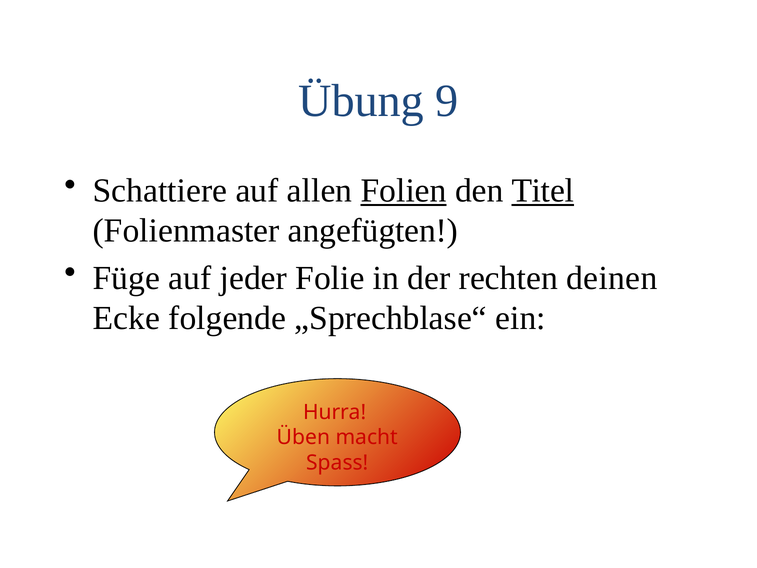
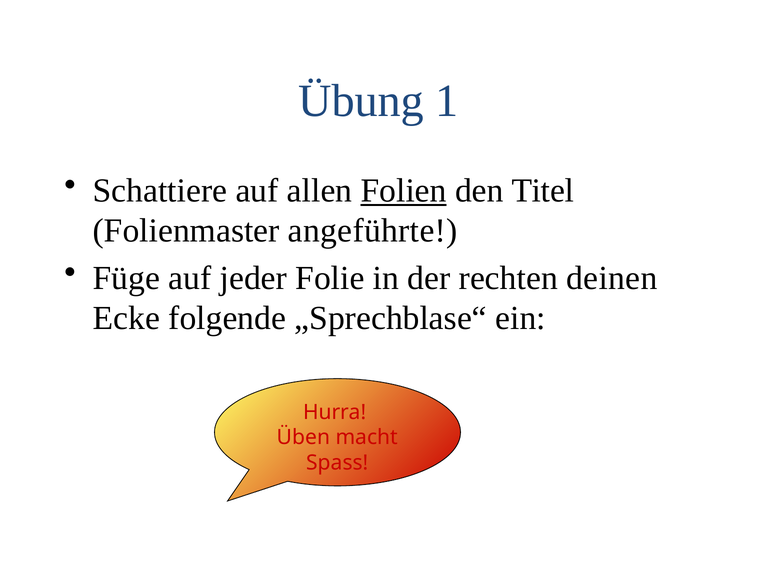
9: 9 -> 1 (447, 101)
Titel underline: present -> none (543, 190)
angefügten: angefügten -> angeführte (373, 231)
